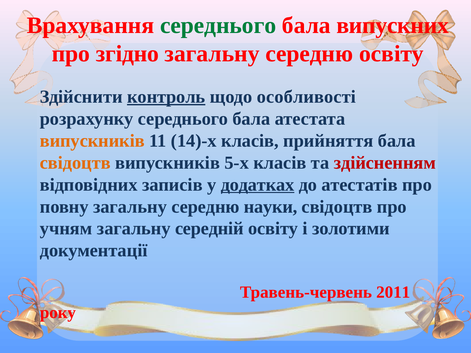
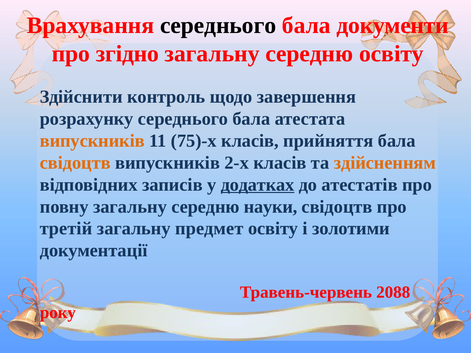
середнього colour: green -> black (218, 26)
випускних: випускних -> документи (393, 26)
контроль underline: present -> none (166, 97)
особливості: особливості -> завершення (306, 97)
14)-х: 14)-х -> 75)-х (194, 141)
5-х: 5-х -> 2-х (237, 163)
здійсненням colour: red -> orange (385, 163)
учням: учням -> третій (66, 229)
середній: середній -> предмет (209, 229)
2011: 2011 -> 2088 (393, 292)
